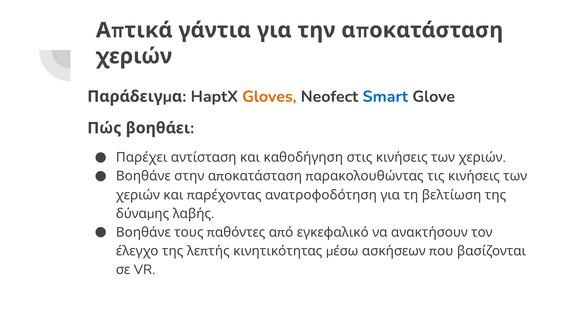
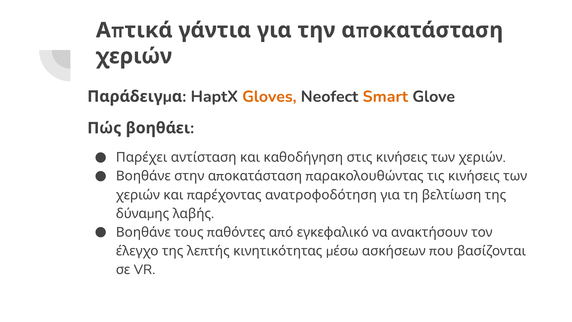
Smart colour: blue -> orange (385, 96)
